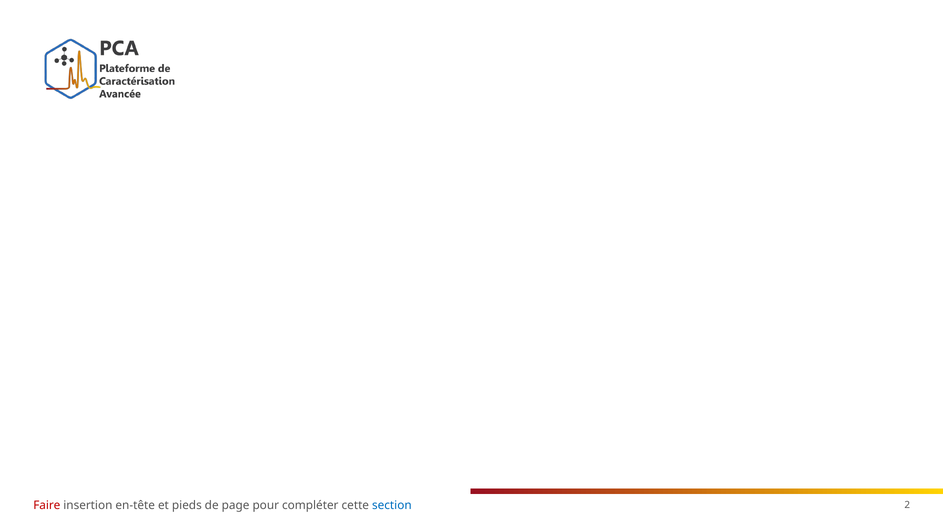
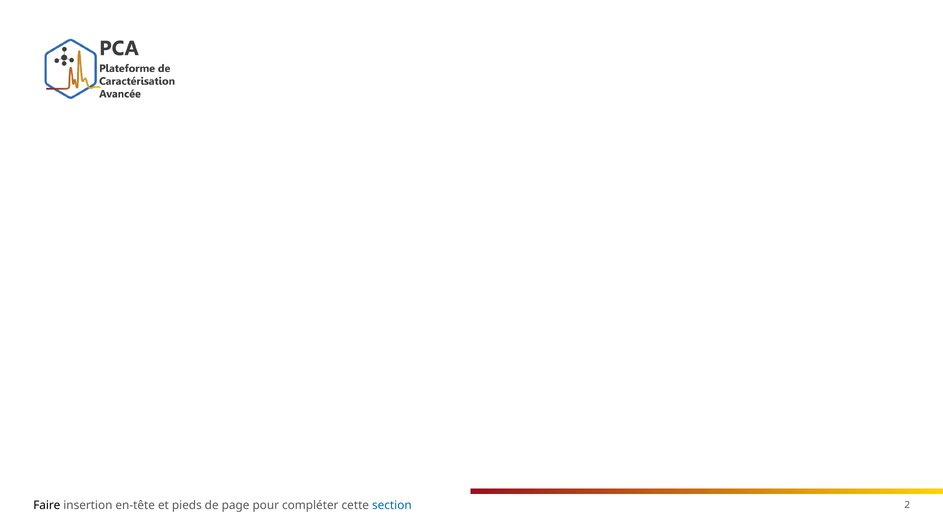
Faire colour: red -> black (47, 506)
